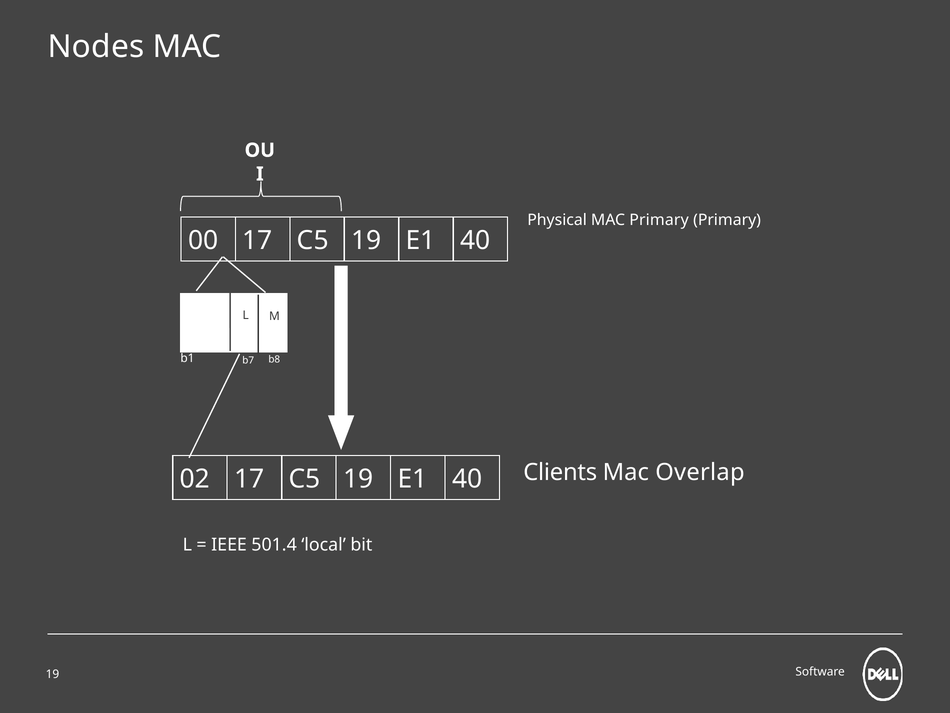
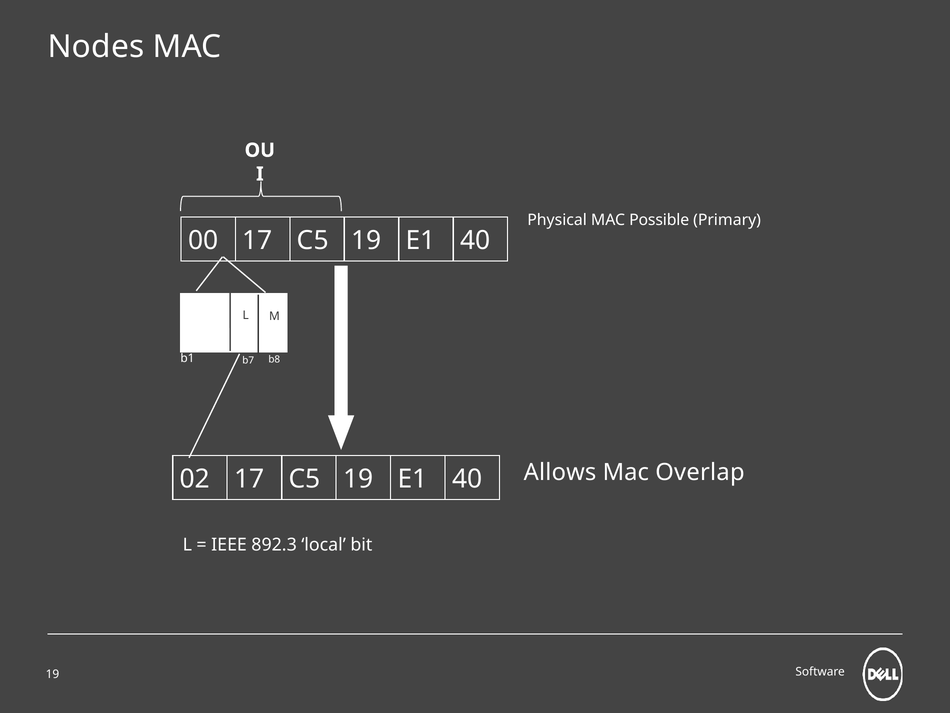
MAC Primary: Primary -> Possible (659, 220)
Clients: Clients -> Allows (560, 472)
501.4: 501.4 -> 892.3 (274, 545)
